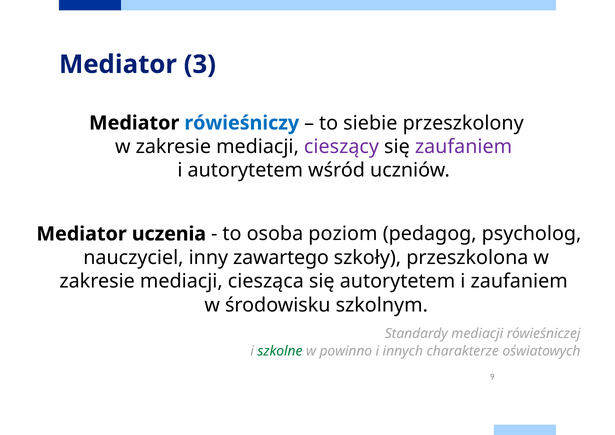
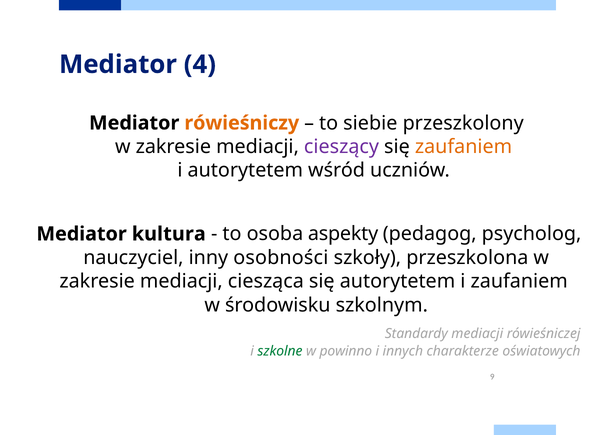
3: 3 -> 4 (200, 64)
rówieśniczy colour: blue -> orange (242, 123)
zaufaniem colour: purple -> orange (464, 147)
uczenia: uczenia -> kultura (169, 234)
poziom: poziom -> aspekty (343, 234)
zawartego: zawartego -> osobności (281, 258)
